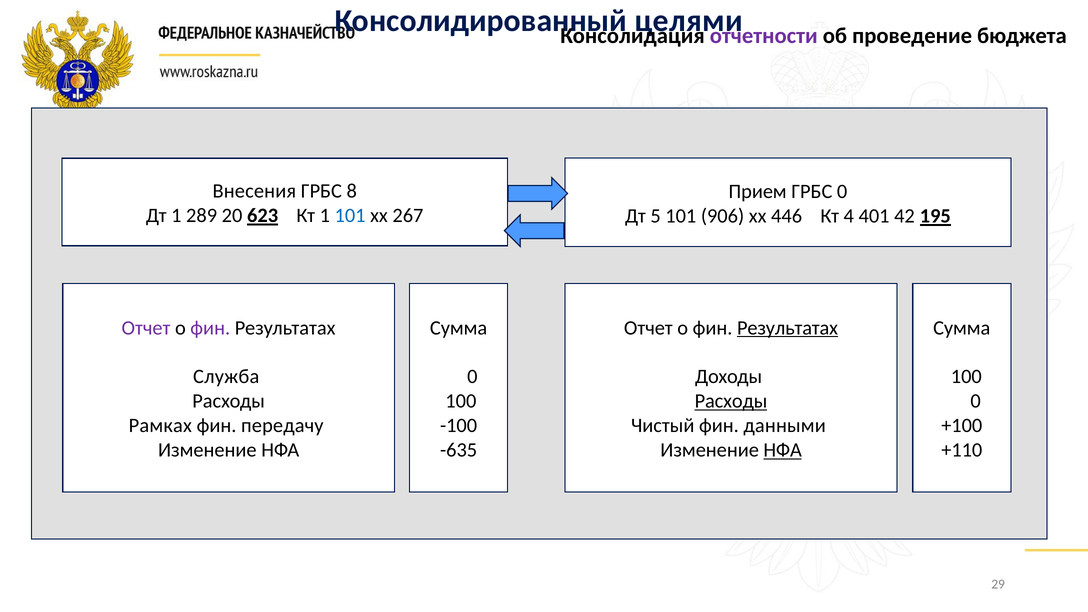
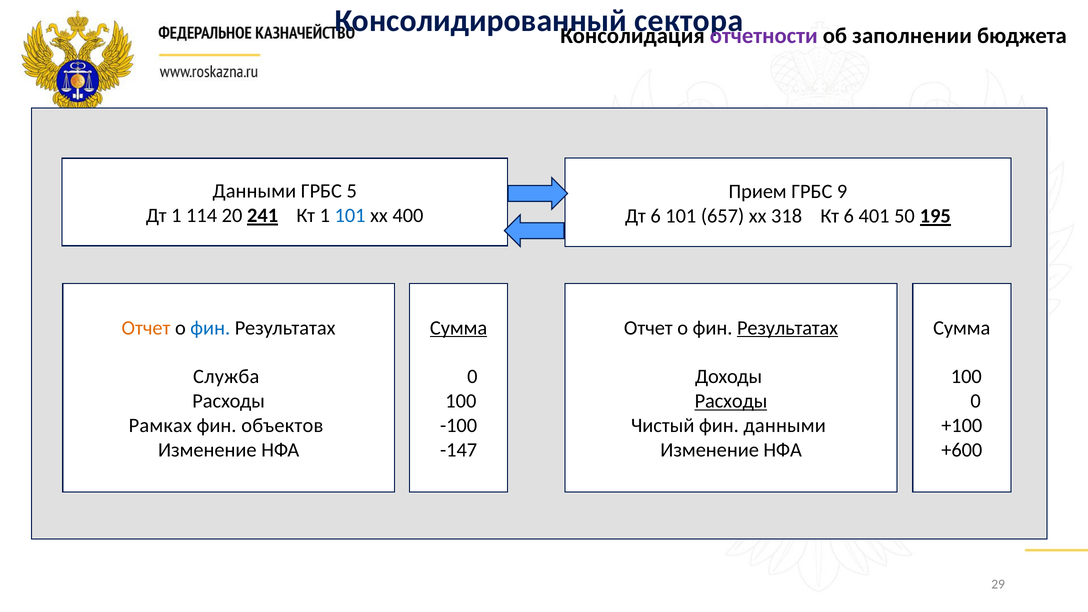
целями: целями -> сектора (689, 21)
проведение: проведение -> заполнении (912, 36)
Внесения: Внесения -> Данными (254, 191)
8: 8 -> 5 (352, 191)
ГРБС 0: 0 -> 9 (842, 191)
289: 289 -> 114 (202, 216)
623: 623 -> 241 (263, 216)
267: 267 -> 400 (408, 216)
Дт 5: 5 -> 6 (656, 216)
906: 906 -> 657 (723, 216)
446: 446 -> 318 (787, 216)
Кт 4: 4 -> 6 (849, 216)
42: 42 -> 50 (904, 216)
Отчет colour: purple -> orange (146, 328)
фин colour: purple -> blue (210, 328)
Сумма underline: none -> present (459, 328)
передачу: передачу -> объектов (282, 426)
-635: -635 -> -147 (459, 450)
НФА underline: present -> none (783, 450)
+110: +110 -> +600 (962, 450)
